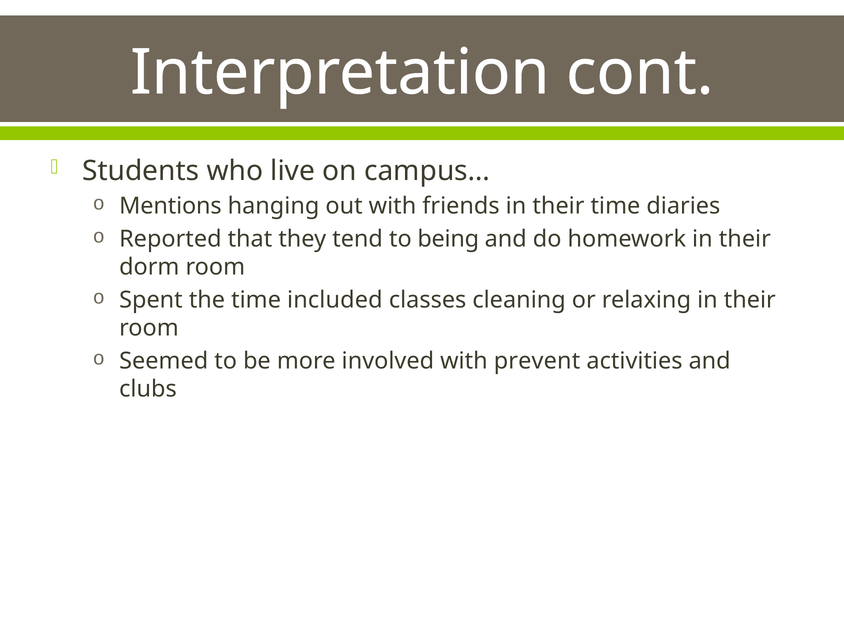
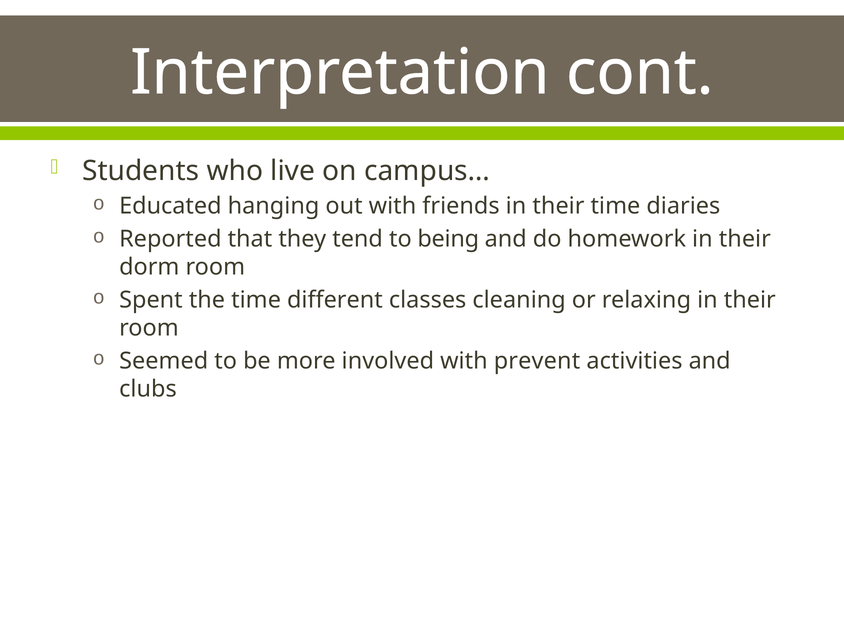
Mentions: Mentions -> Educated (170, 206)
included: included -> different (335, 300)
